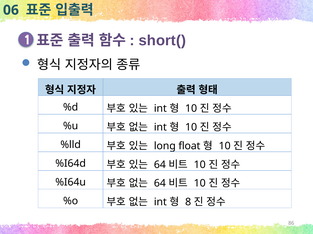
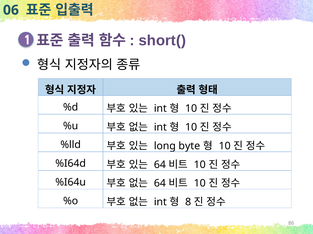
float: float -> byte (189, 146)
